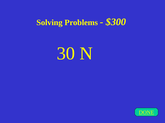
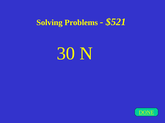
$300: $300 -> $521 (116, 22)
